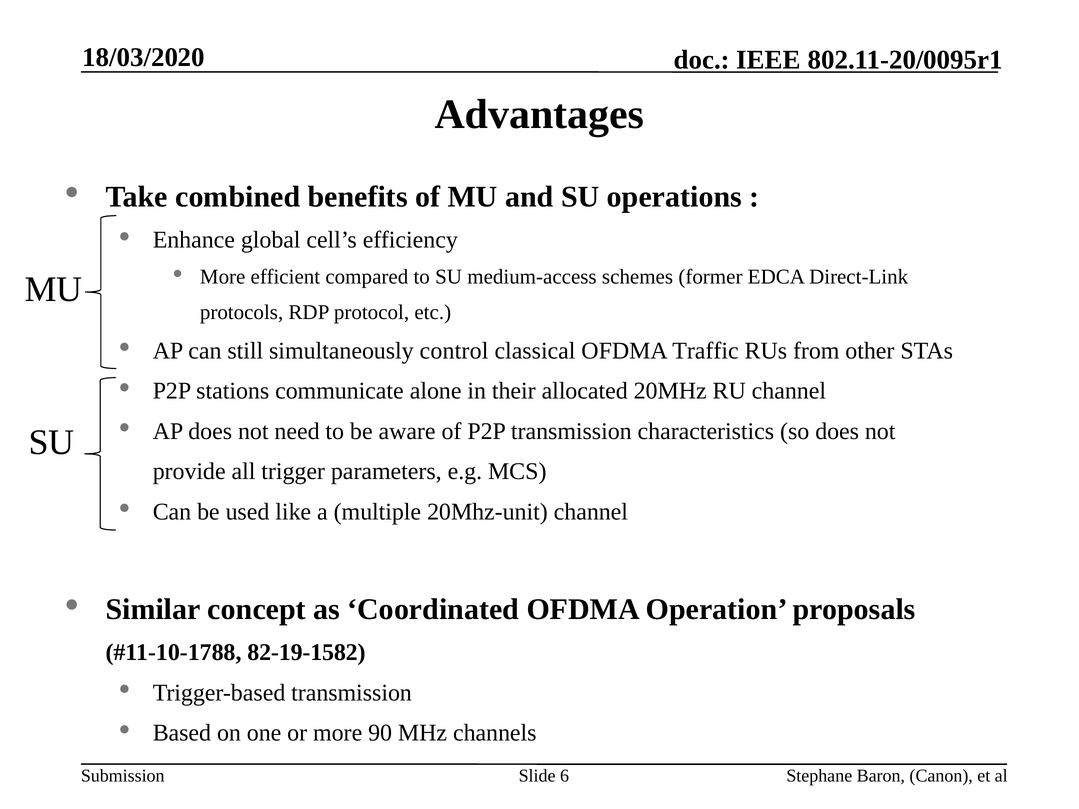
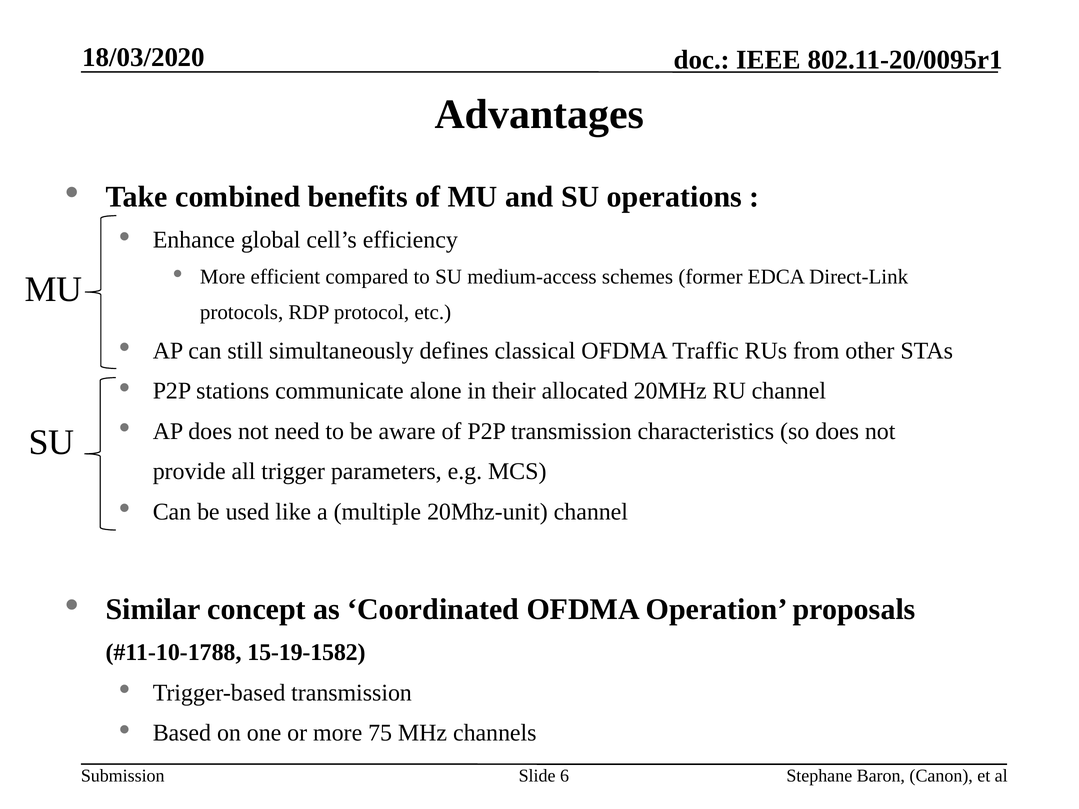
control: control -> defines (454, 351)
82-19-1582: 82-19-1582 -> 15-19-1582 (306, 653)
90: 90 -> 75 (380, 733)
